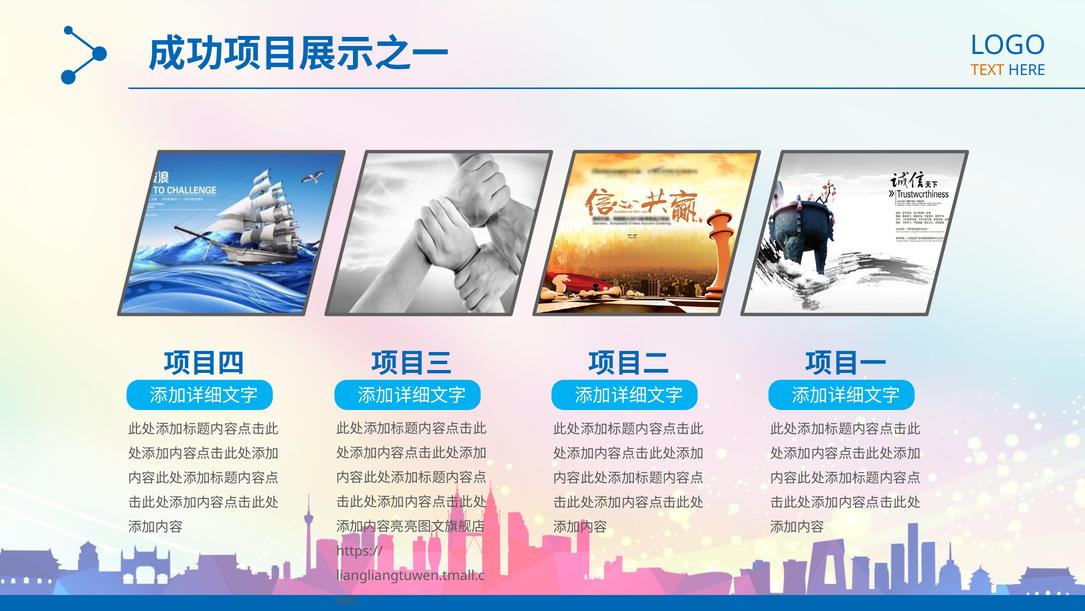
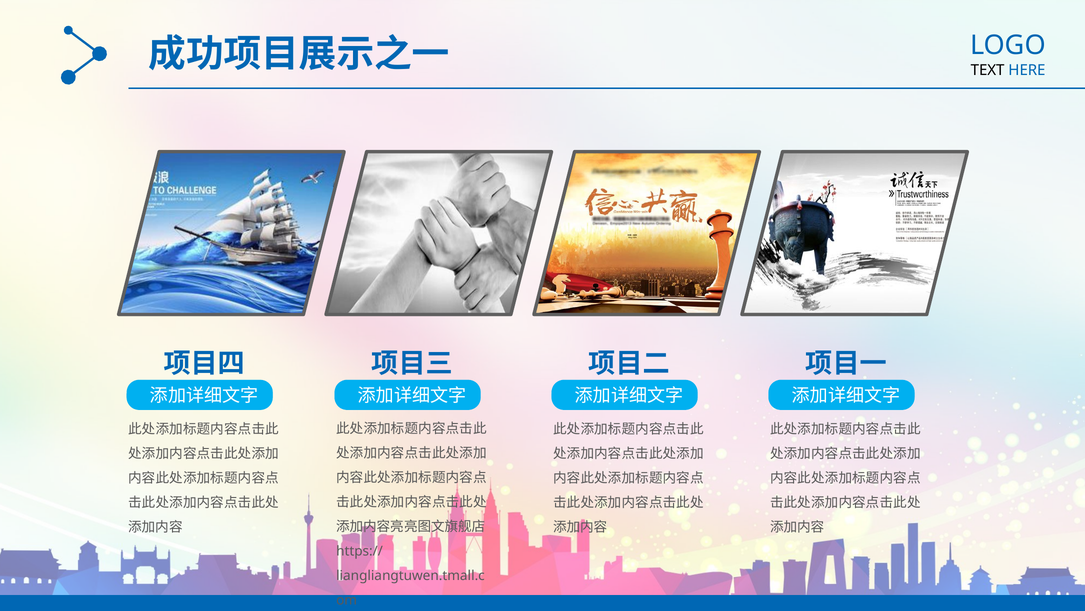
TEXT colour: orange -> black (988, 70)
